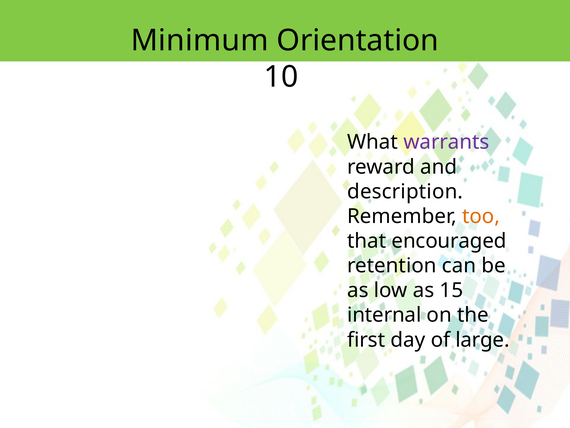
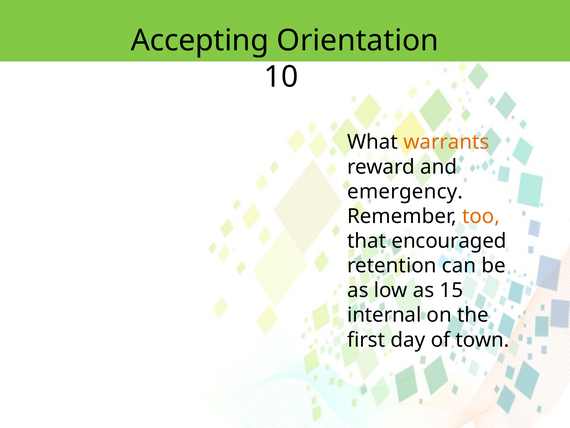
Minimum: Minimum -> Accepting (200, 41)
warrants colour: purple -> orange (446, 142)
description: description -> emergency (405, 191)
large: large -> town (482, 339)
